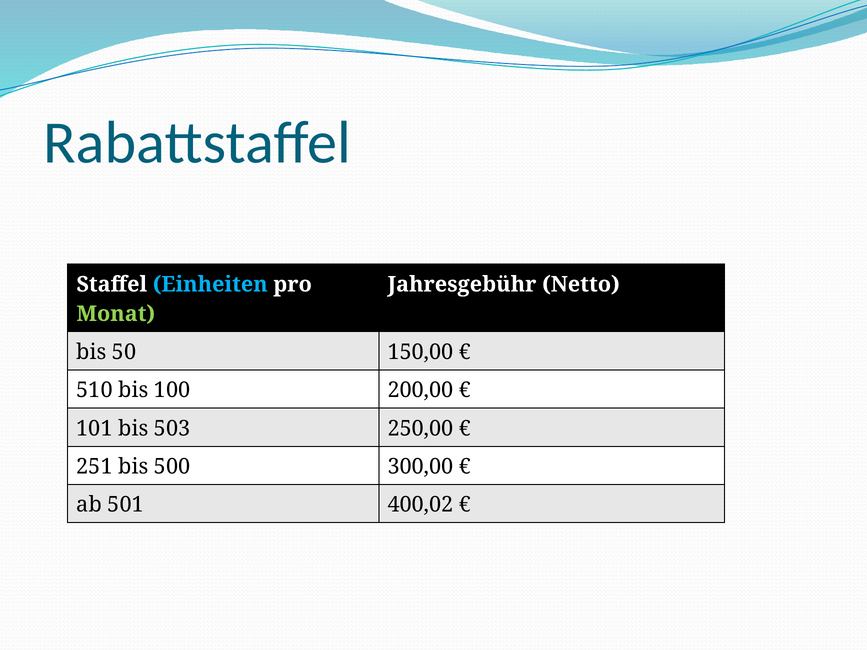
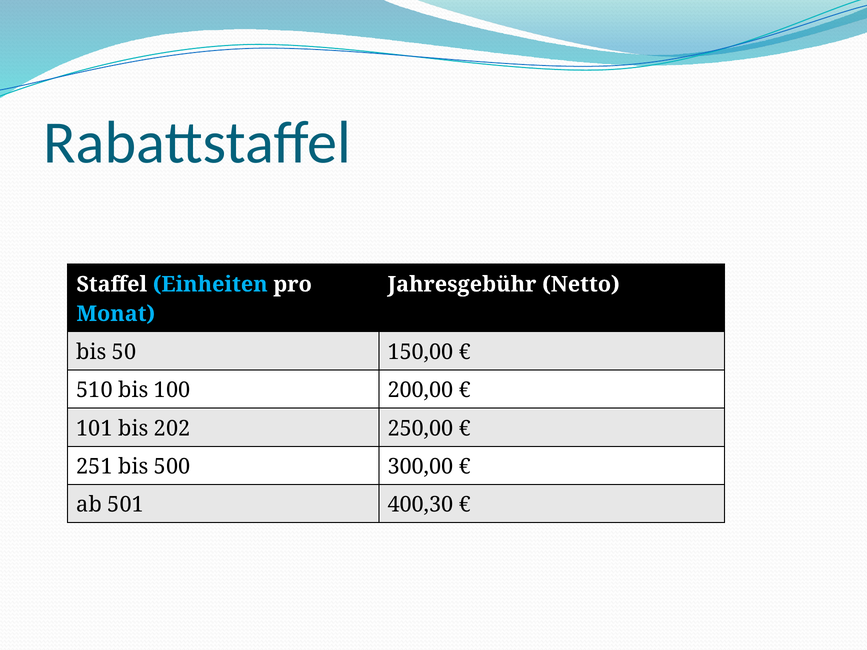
Monat colour: light green -> light blue (116, 314)
503: 503 -> 202 (172, 429)
400,02: 400,02 -> 400,30 (420, 505)
